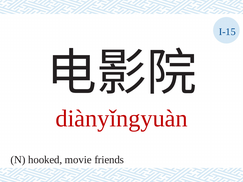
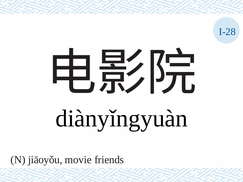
I-15: I-15 -> I-28 (227, 32)
diànyǐngyuàn colour: red -> black (122, 119)
hooked: hooked -> jiāoyǒu (45, 160)
